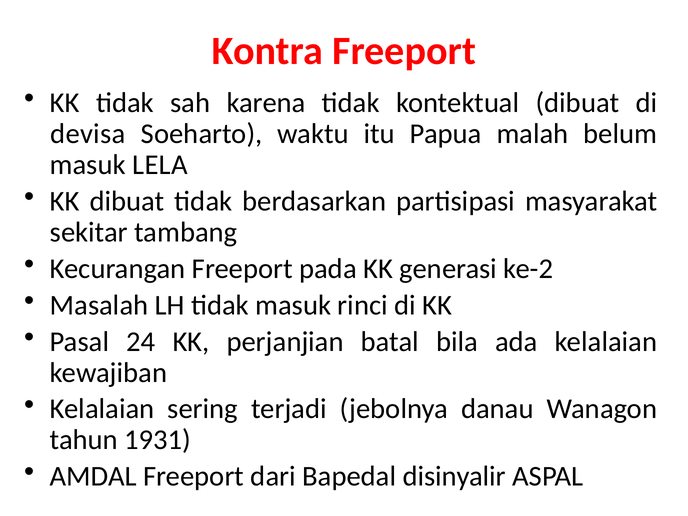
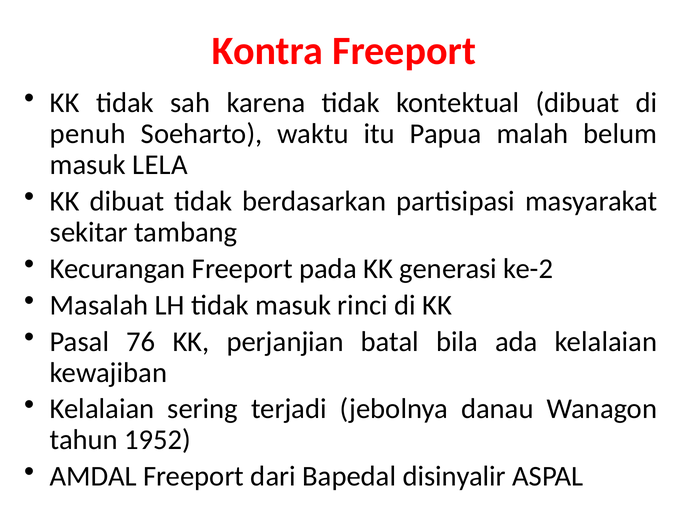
devisa: devisa -> penuh (88, 134)
24: 24 -> 76 (141, 342)
1931: 1931 -> 1952 (158, 440)
